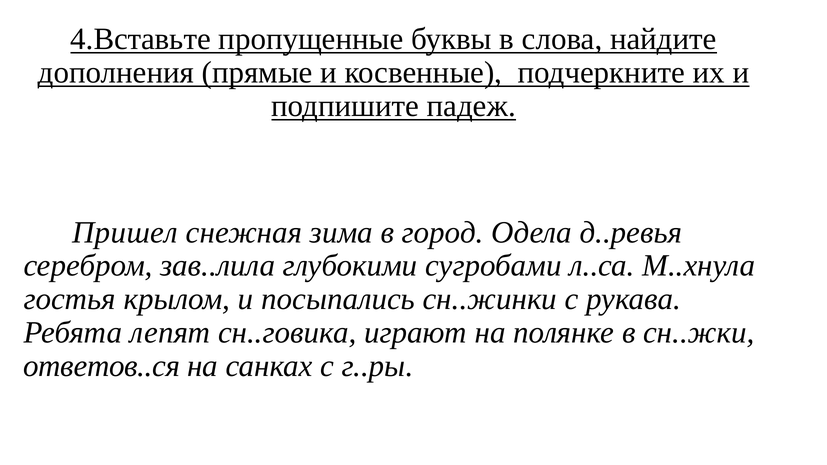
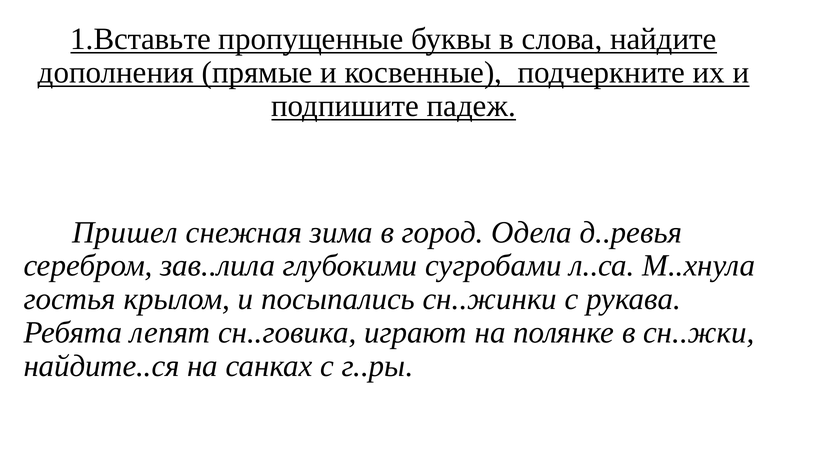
4.Вставьте: 4.Вставьте -> 1.Вставьте (141, 39)
ответов..ся: ответов..ся -> найдите..ся (102, 366)
